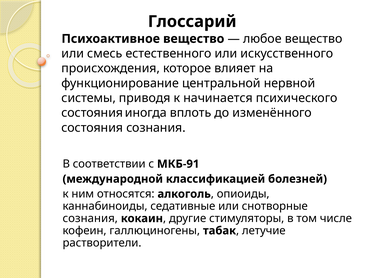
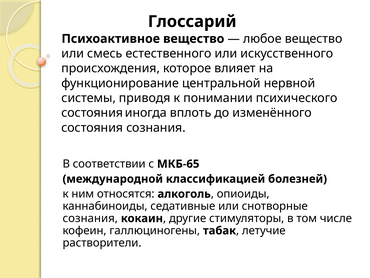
начинается: начинается -> понимании (218, 98)
МКБ-91: МКБ-91 -> МКБ-65 (178, 164)
